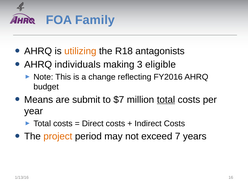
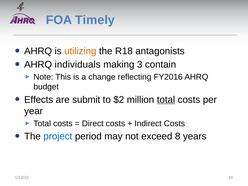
Family: Family -> Timely (95, 20)
eligible: eligible -> contain (161, 65)
Means: Means -> Effects (39, 100)
$7: $7 -> $2 (119, 100)
project colour: orange -> blue (58, 136)
7: 7 -> 8 (178, 136)
